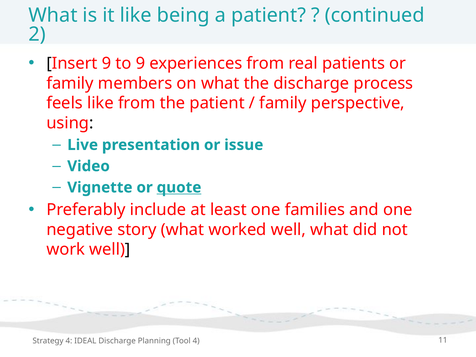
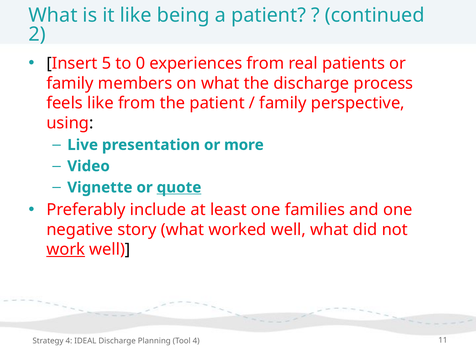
Insert 9: 9 -> 5 (107, 63)
to 9: 9 -> 0 (140, 63)
issue: issue -> more (244, 145)
work underline: none -> present (66, 250)
